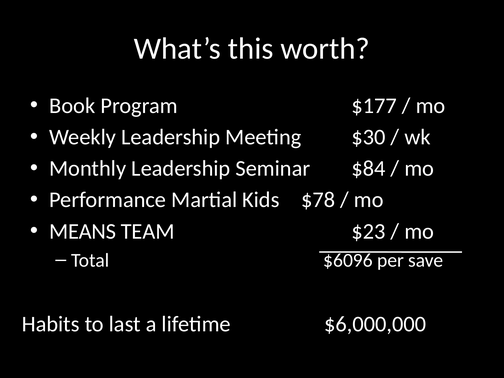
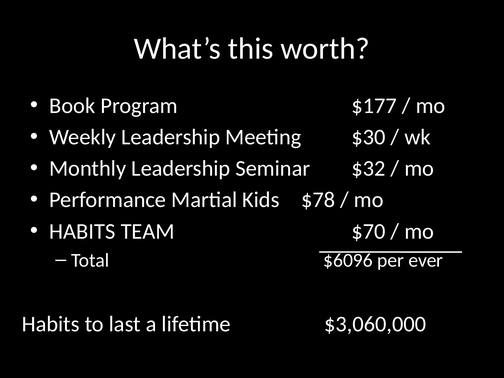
$84: $84 -> $32 (369, 169)
MEANS: MEANS -> HABITS (82, 231)
$23: $23 -> $70 (369, 231)
save: save -> ever (426, 260)
$6,000,000: $6,000,000 -> $3,060,000 (375, 324)
